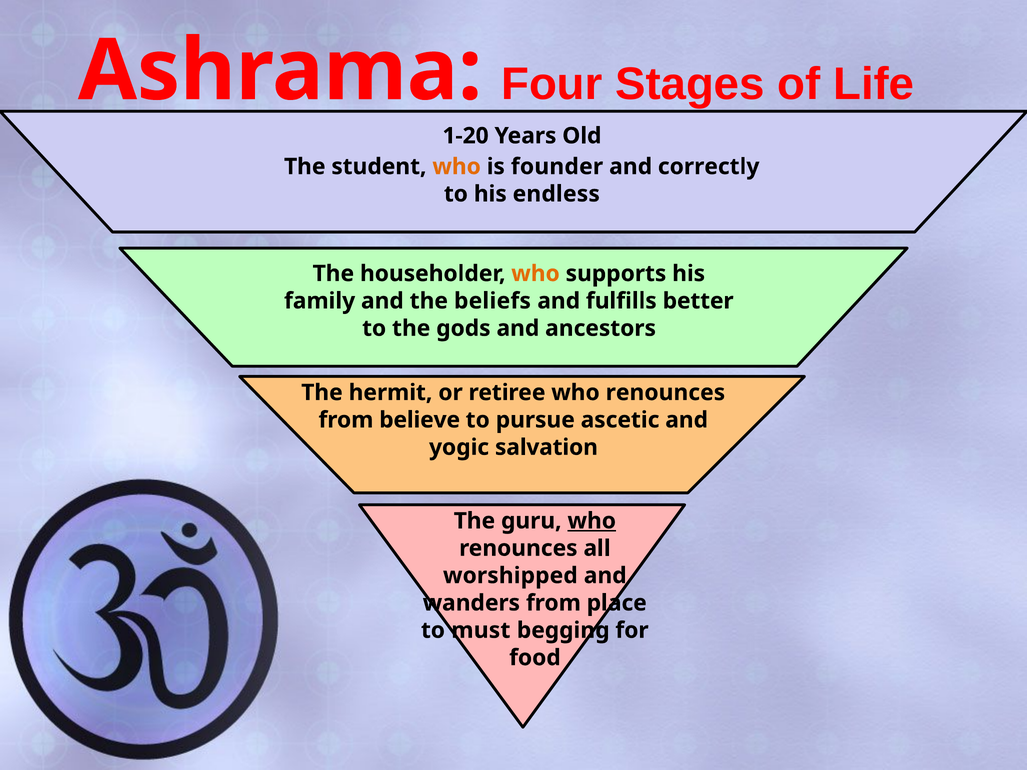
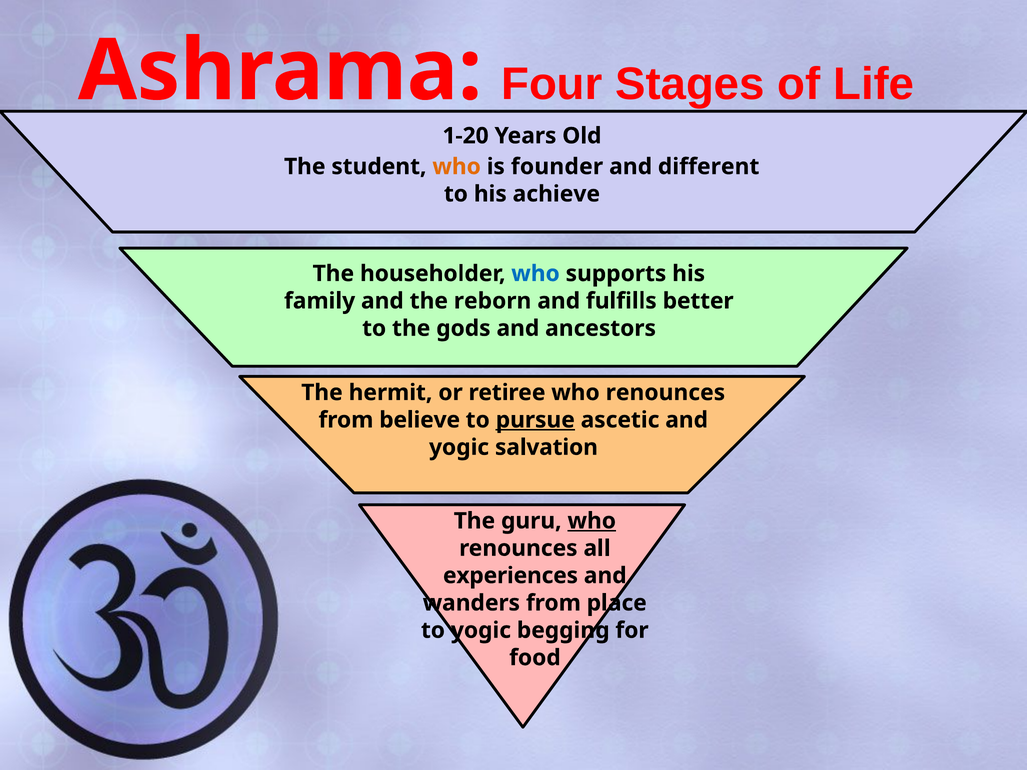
correctly: correctly -> different (709, 167)
endless: endless -> achieve (556, 194)
who colour: orange -> blue (536, 274)
beliefs: beliefs -> reborn (493, 301)
pursue underline: none -> present (535, 420)
worshipped: worshipped -> experiences (511, 576)
to must: must -> yogic (481, 631)
